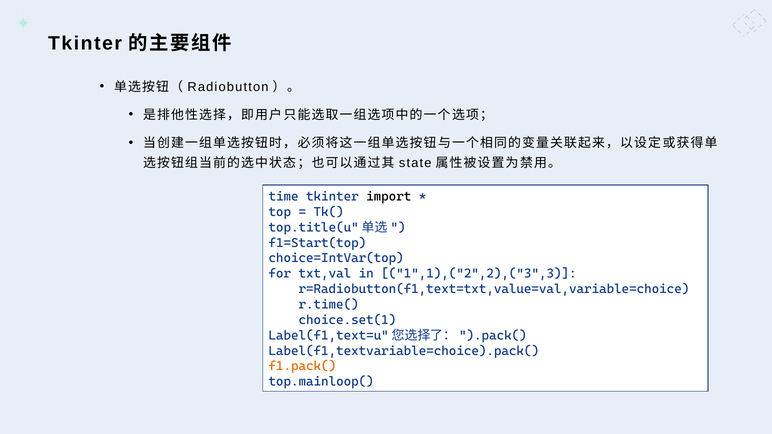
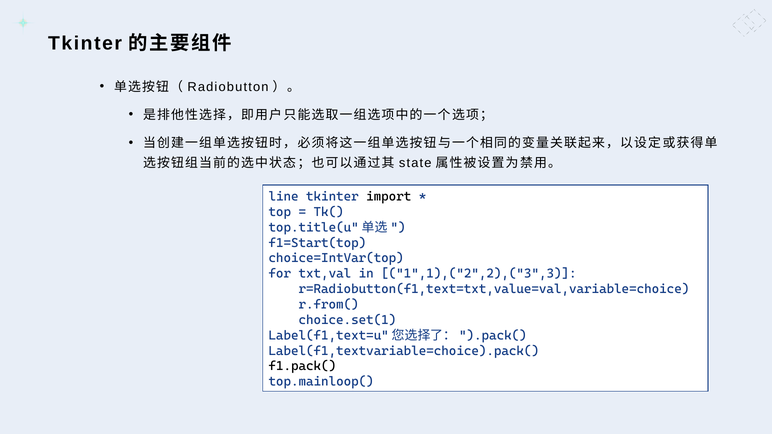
time: time -> line (284, 197)
r.time(: r.time( -> r.from( (329, 305)
f1.pack( colour: orange -> black (302, 366)
